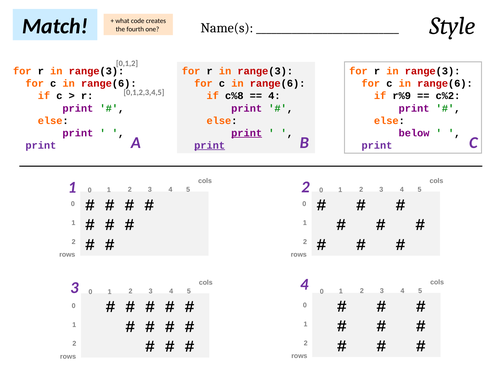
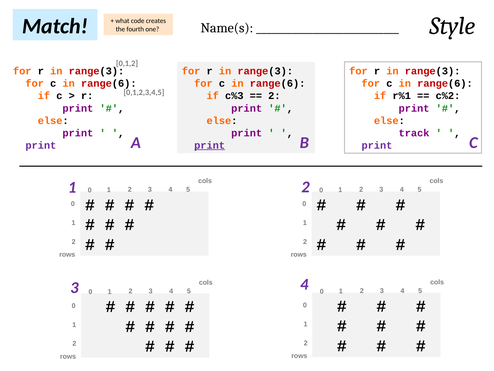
c%8: c%8 -> c%3 (234, 96)
4: 4 -> 2 (274, 96)
r%9: r%9 -> r%1 (402, 96)
print underline: present -> none (247, 133)
below: below -> track (414, 133)
